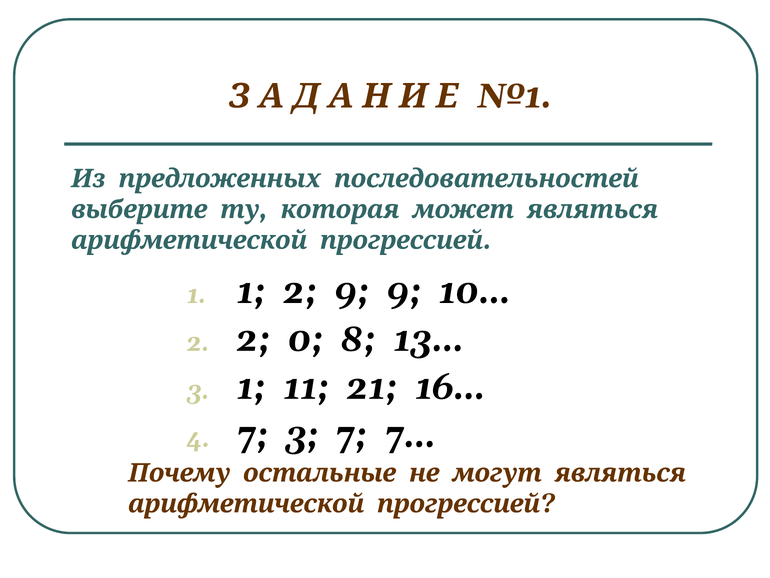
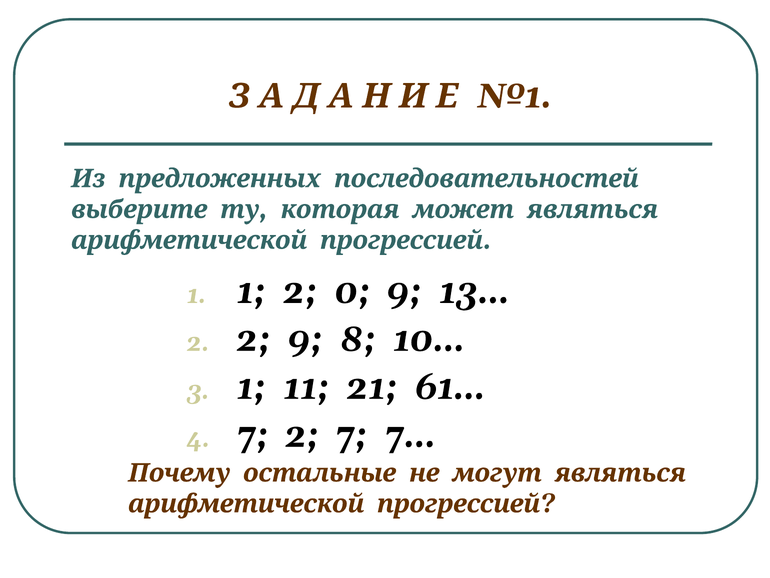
2 9: 9 -> 0 (352, 291)
10…: 10… -> 13… (474, 291)
2 0: 0 -> 9 (305, 339)
13…: 13… -> 10… (429, 339)
16…: 16… -> 61… (450, 387)
7 3: 3 -> 2 (302, 435)
